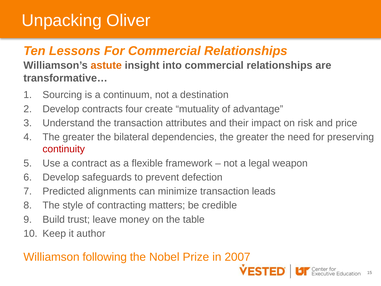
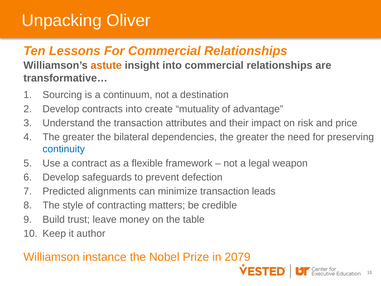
contracts four: four -> into (134, 109)
continuity colour: red -> blue (64, 149)
following: following -> instance (105, 257)
2007: 2007 -> 2079 (238, 257)
